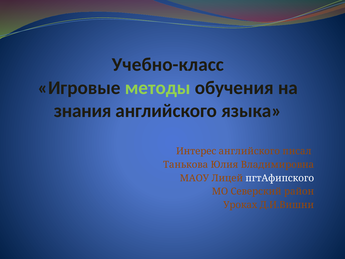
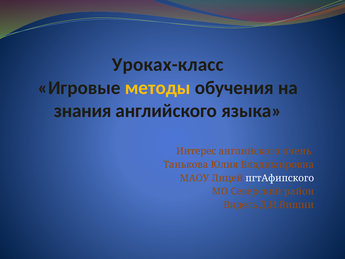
Учебно-класс: Учебно-класс -> Уроках-класс (168, 65)
методы colour: light green -> yellow (158, 88)
писал: писал -> очень (297, 151)
Уроках: Уроках -> Видеть (240, 205)
